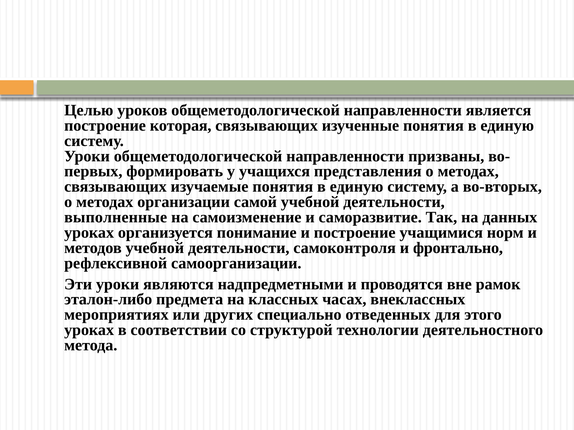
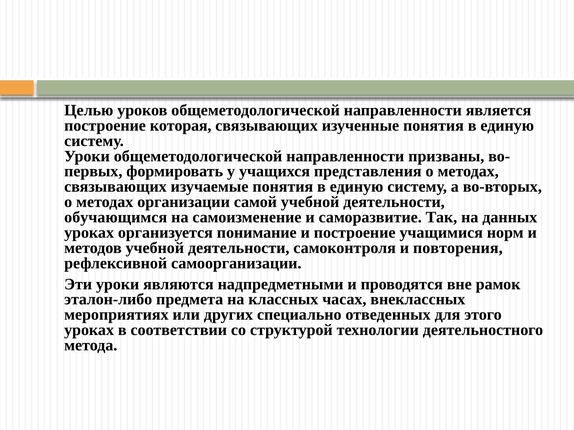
выполненные: выполненные -> обучающимся (116, 218)
фронтально: фронтально -> повторения (458, 248)
